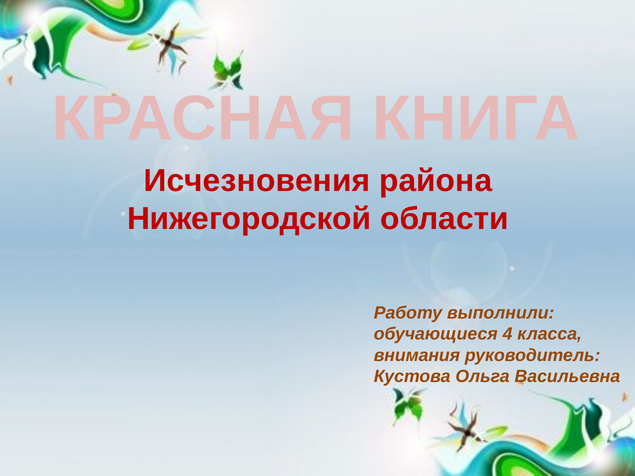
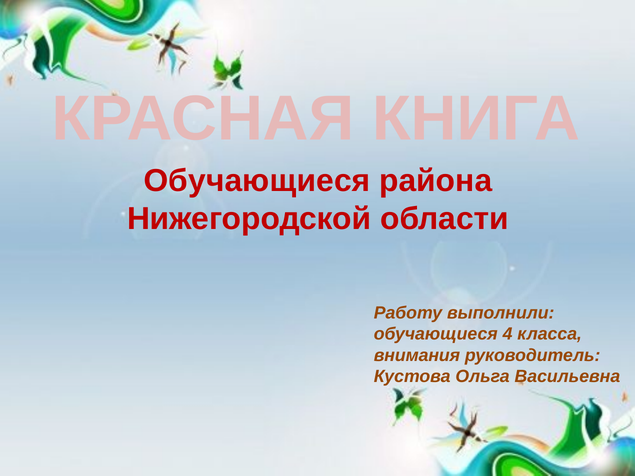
Исчезновения: Исчезновения -> Обучающиеся (257, 181)
